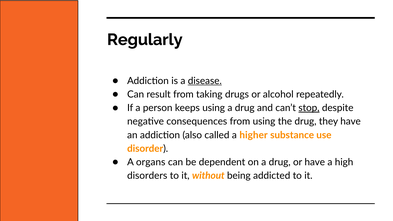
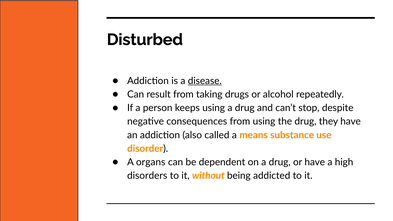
Regularly: Regularly -> Disturbed (145, 40)
stop underline: present -> none (309, 108)
higher: higher -> means (254, 135)
